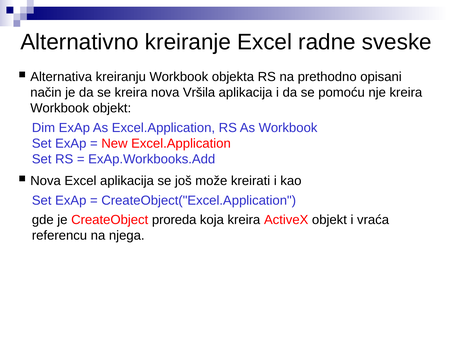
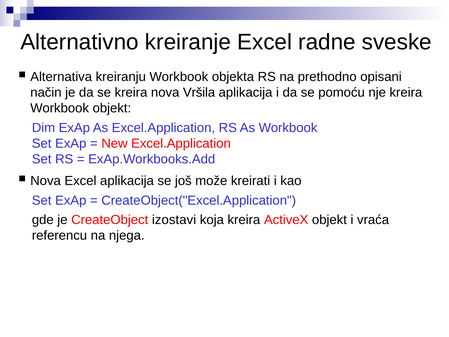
proreda: proreda -> izostavi (174, 220)
